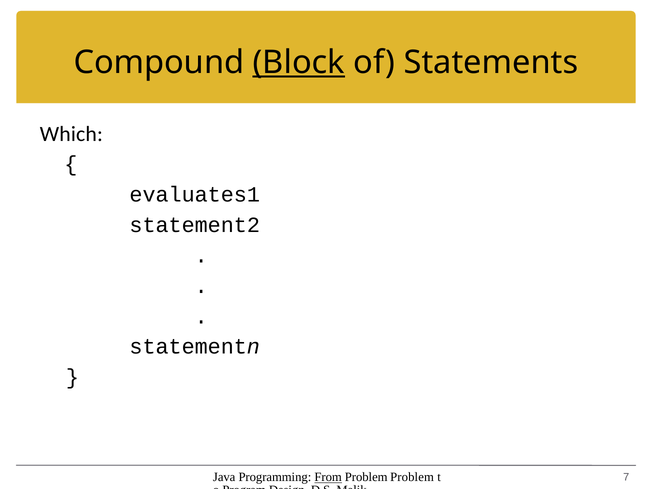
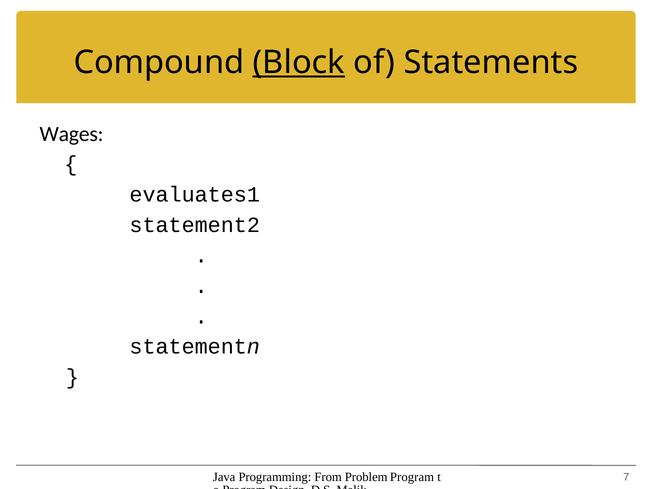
Which: Which -> Wages (72, 134)
From underline: present -> none (328, 477)
Problem Problem: Problem -> Program (412, 477)
